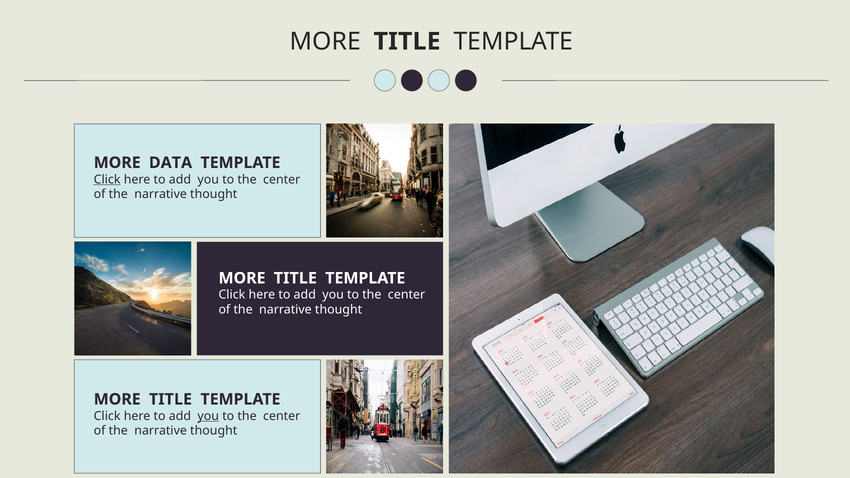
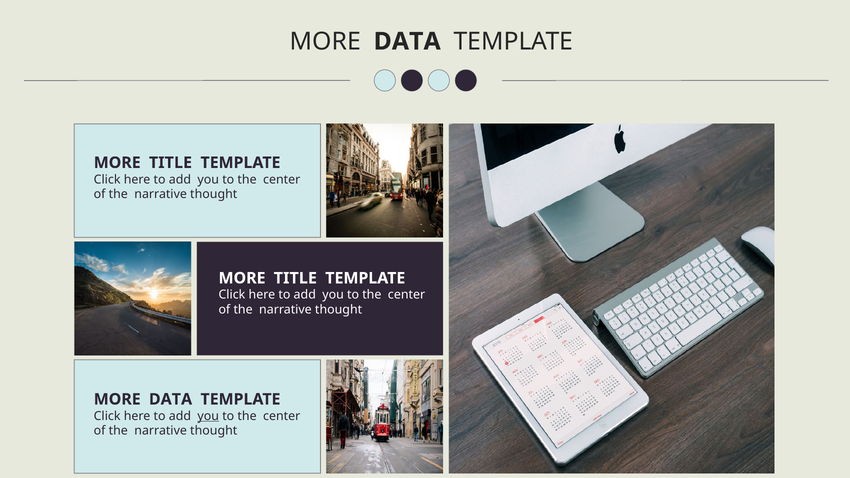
TITLE: TITLE -> DATA (407, 41)
DATA: DATA -> TITLE (170, 163)
Click underline: present -> none (107, 180)
TITLE: TITLE -> DATA (171, 399)
